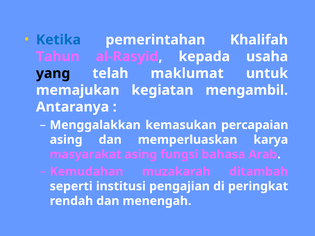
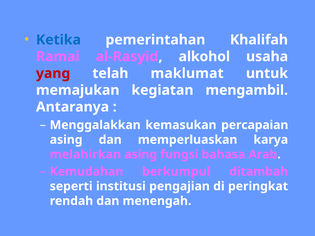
Tahun: Tahun -> Ramai (58, 57)
kepada: kepada -> alkohol (204, 57)
yang colour: black -> red (53, 73)
masyarakat: masyarakat -> melahirkan (85, 155)
muzakarah: muzakarah -> berkumpul (176, 172)
